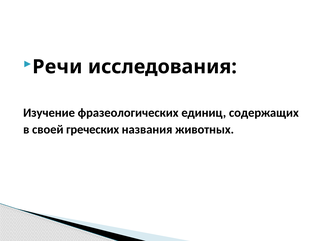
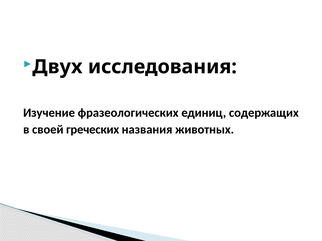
Речи: Речи -> Двух (57, 67)
